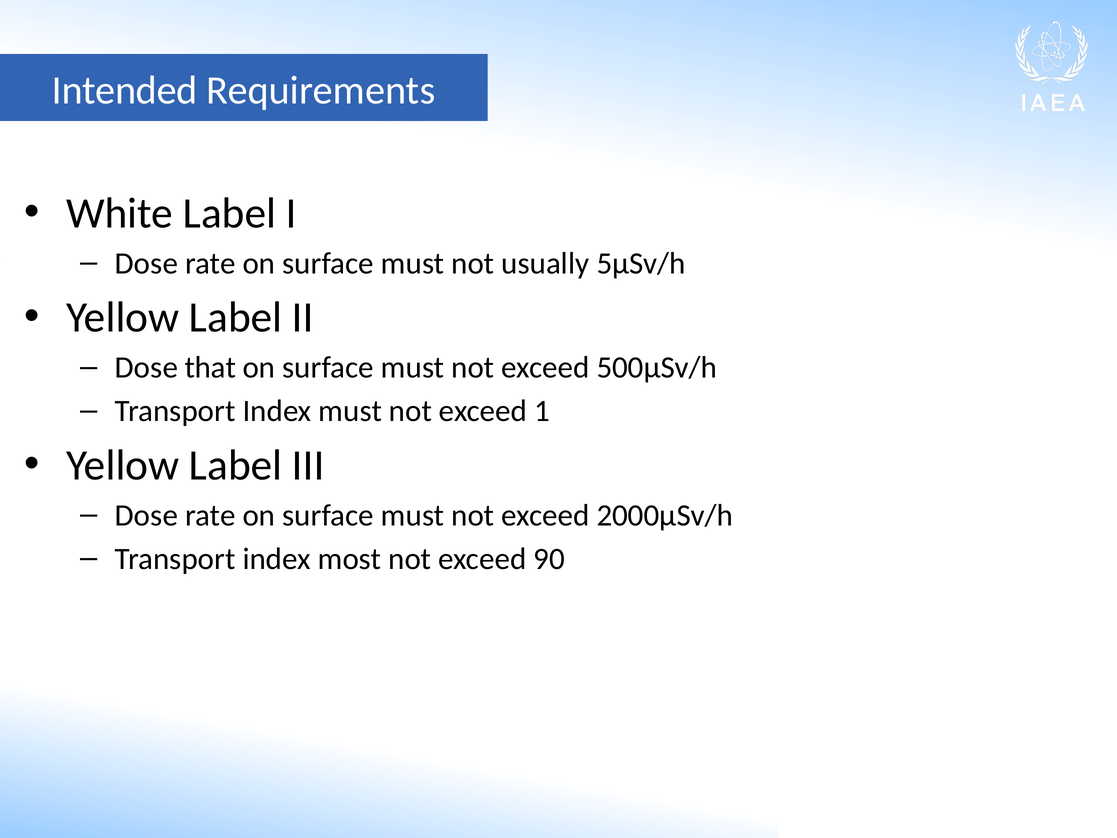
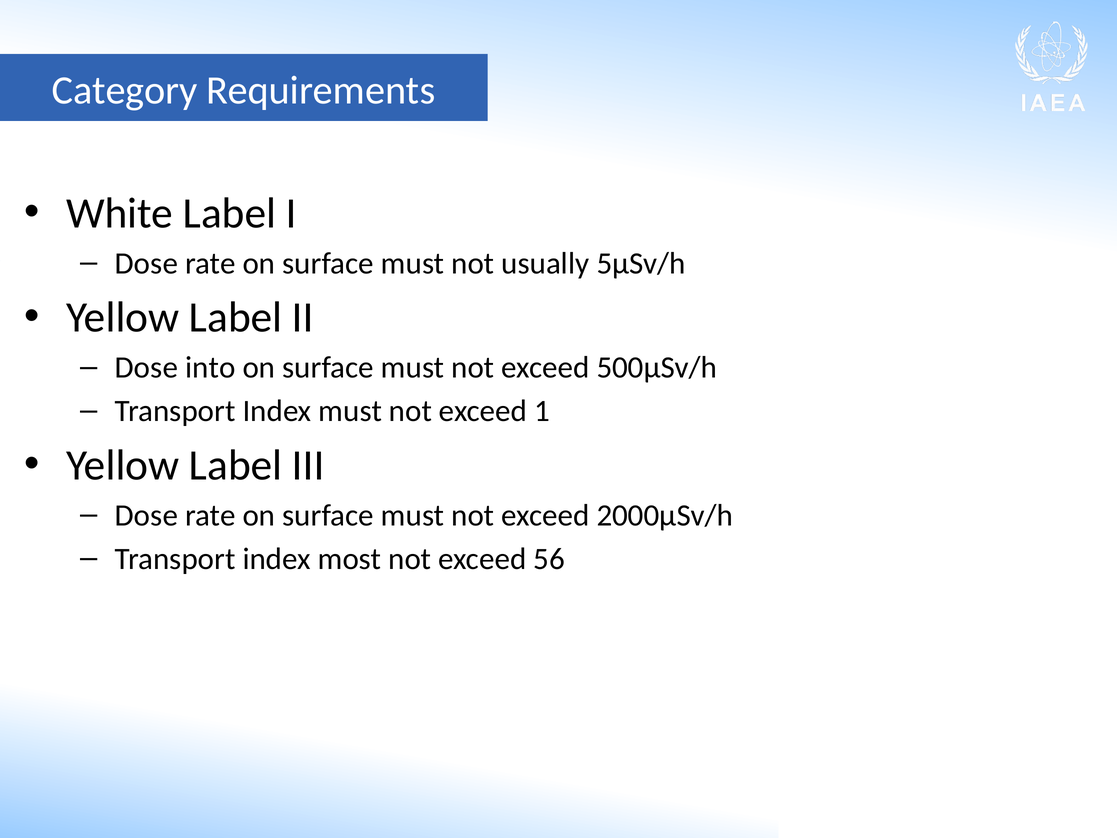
Intended: Intended -> Category (125, 90)
that: that -> into (210, 368)
90: 90 -> 56 (549, 559)
